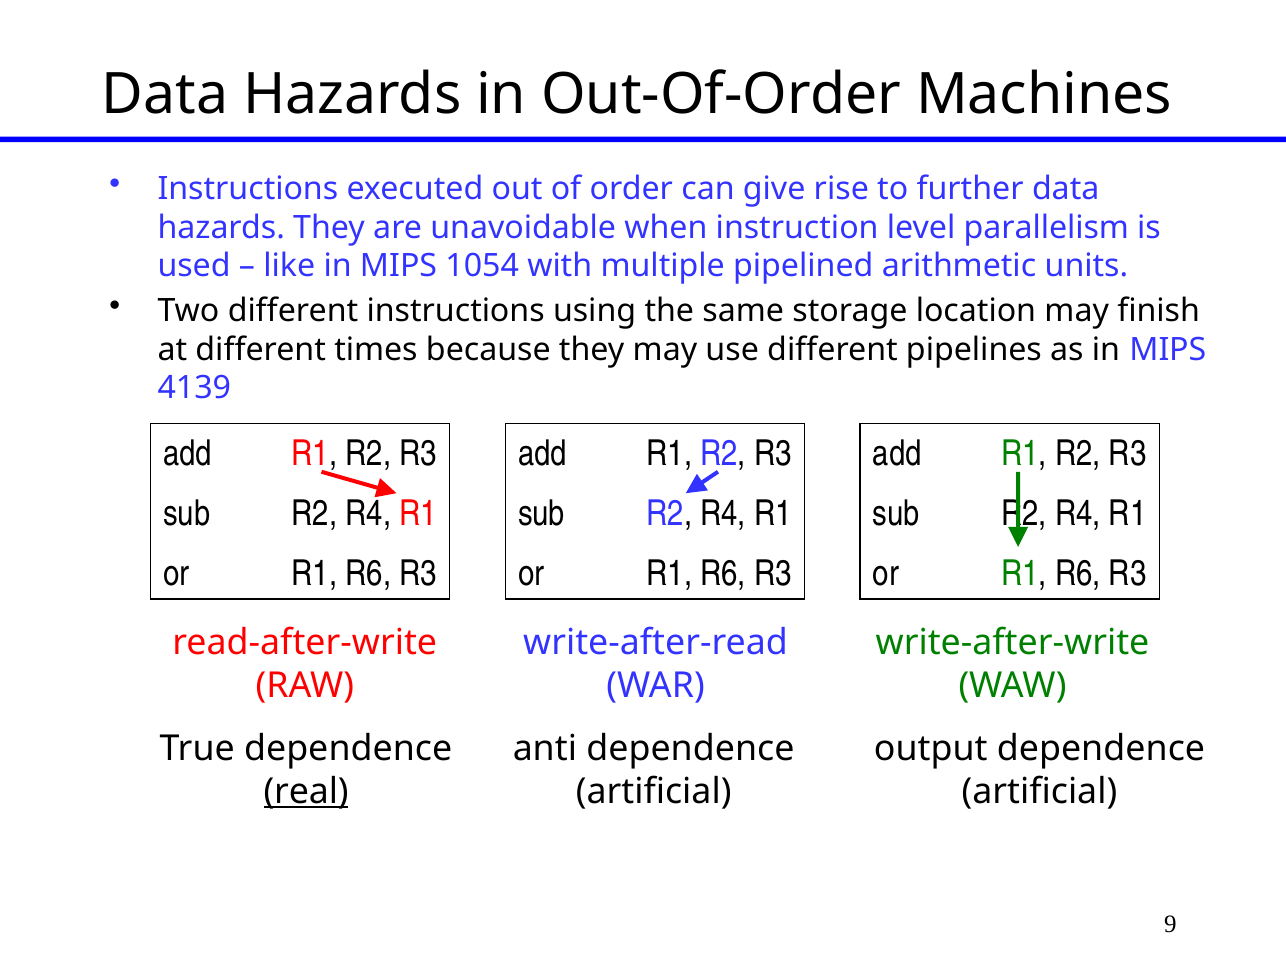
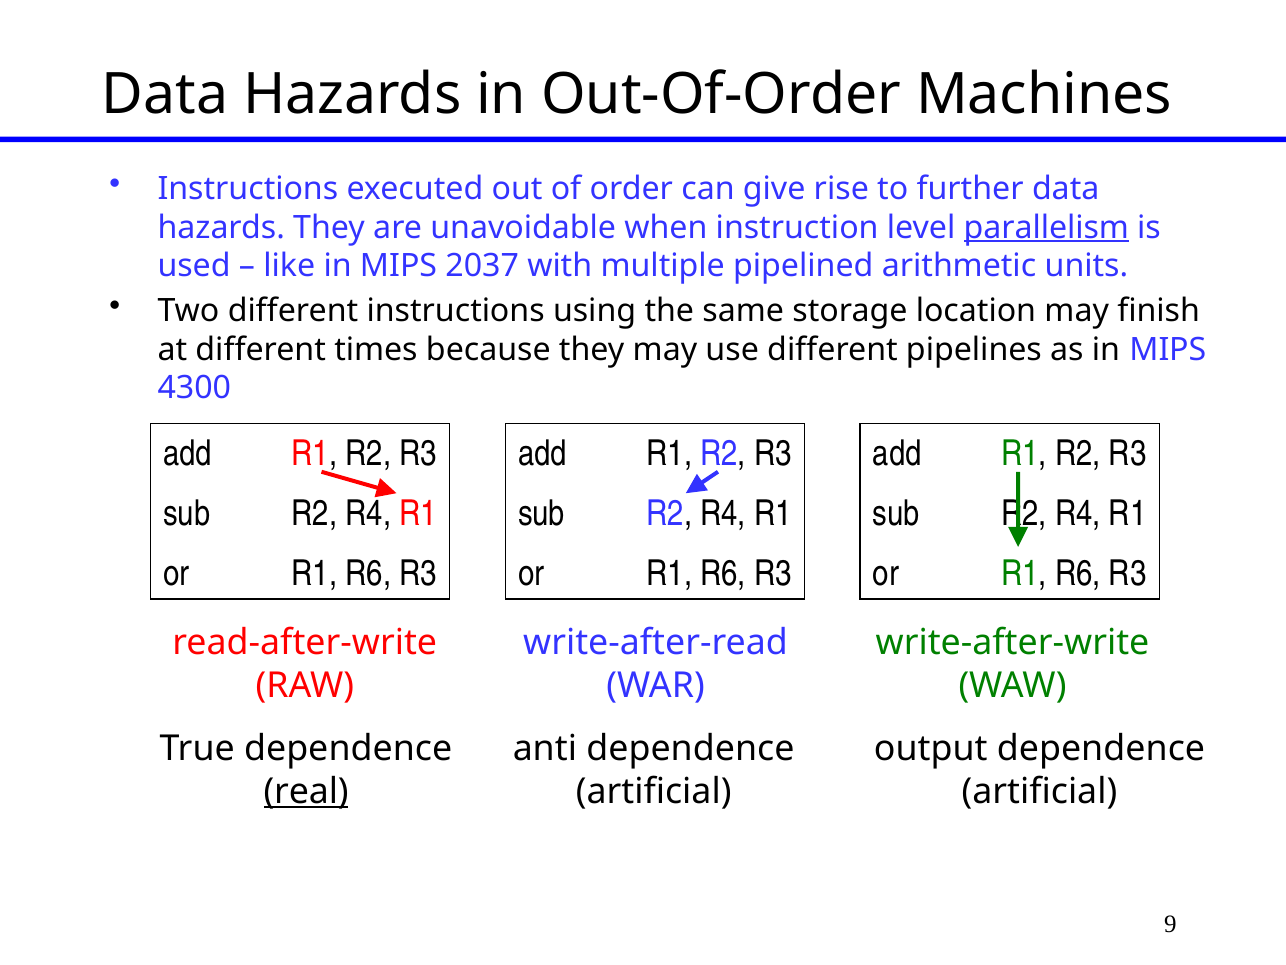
parallelism underline: none -> present (1046, 227)
1054: 1054 -> 2037 (482, 266)
4139: 4139 -> 4300 (194, 388)
